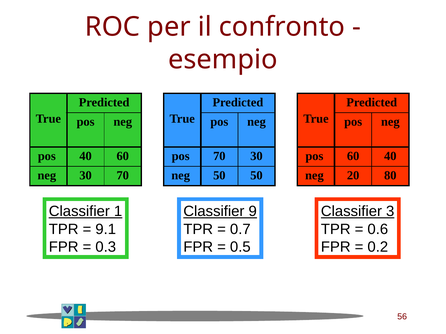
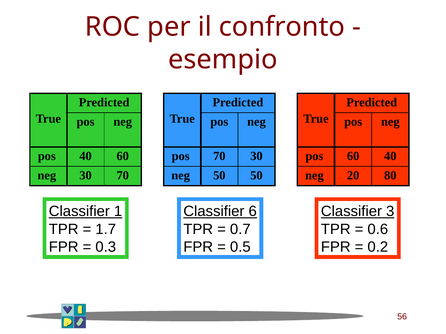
9: 9 -> 6 (253, 212)
9.1: 9.1 -> 1.7 (106, 229)
